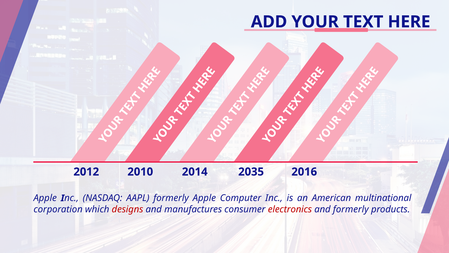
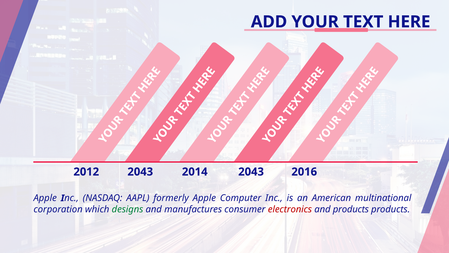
2012 2010: 2010 -> 2043 (140, 172)
2014 2035: 2035 -> 2043 (251, 172)
designs colour: red -> green (127, 209)
and formerly: formerly -> products (351, 209)
